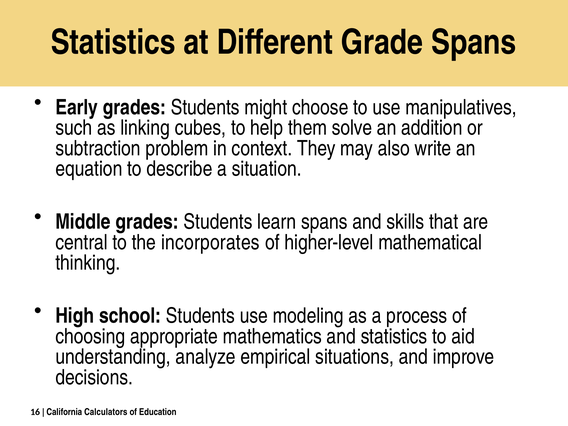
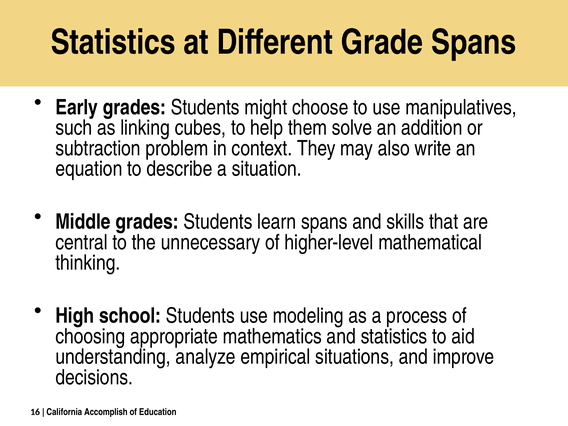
incorporates: incorporates -> unnecessary (211, 242)
Calculators: Calculators -> Accomplish (106, 412)
